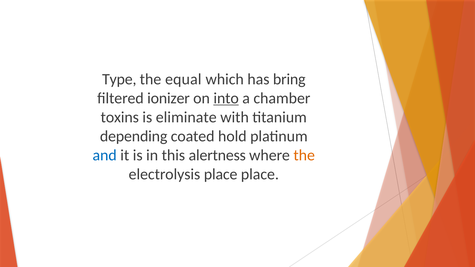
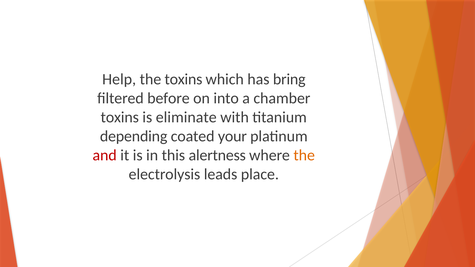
Type: Type -> Help (119, 79)
the equal: equal -> toxins (183, 79)
ionizer: ionizer -> before (168, 98)
into underline: present -> none (226, 98)
hold: hold -> your (232, 136)
and colour: blue -> red (105, 155)
electrolysis place: place -> leads (221, 174)
